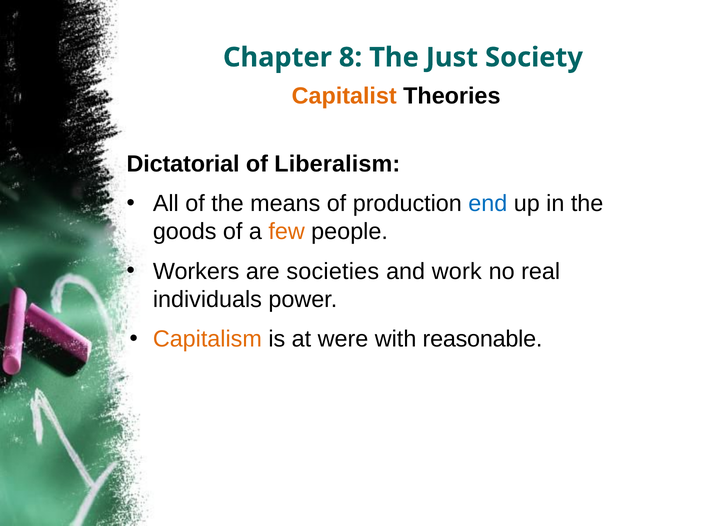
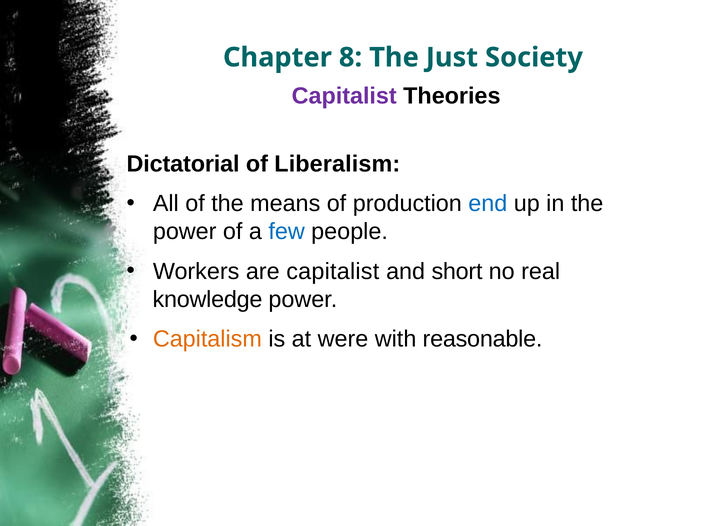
Capitalist colour: orange -> purple (344, 96)
goods: goods -> power (185, 232)
few colour: orange -> blue (287, 232)
are societies: societies -> capitalist (333, 271)
work: work -> short (457, 271)
individuals: individuals -> knowledge (208, 299)
